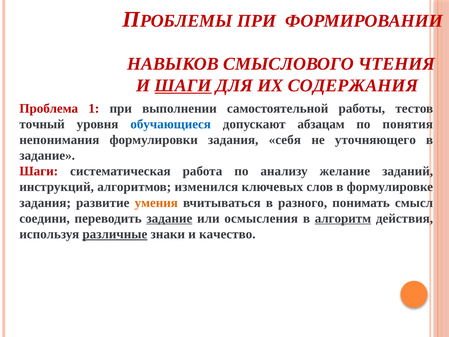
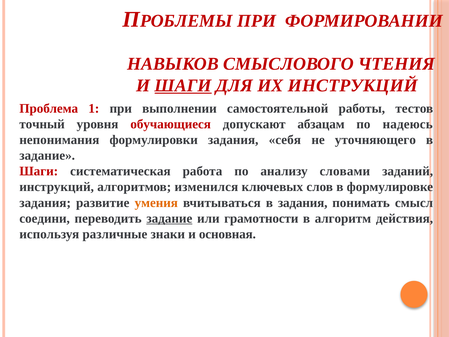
ИХ СОДЕРЖАНИЯ: СОДЕРЖАНИЯ -> ИНСТРУКЦИЙ (353, 85)
обучающиеся colour: blue -> red (171, 124)
понятия: понятия -> надеюсь (408, 124)
желание: желание -> словами (345, 171)
в разного: разного -> задания (303, 203)
осмысления: осмысления -> грамотности (261, 218)
алгоритм underline: present -> none (343, 218)
различные underline: present -> none (115, 234)
качество: качество -> основная (227, 234)
